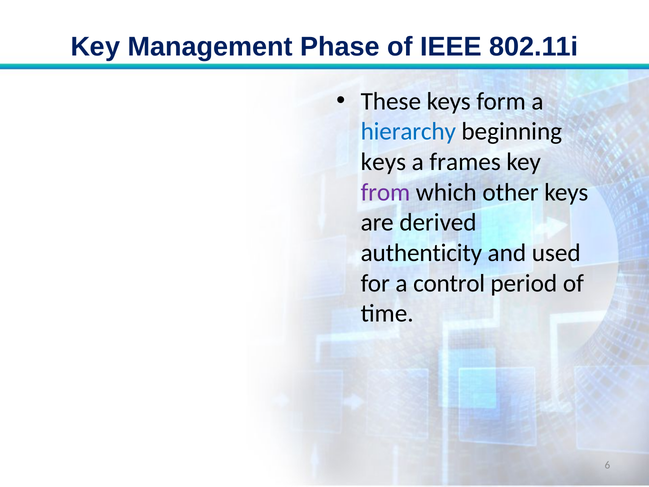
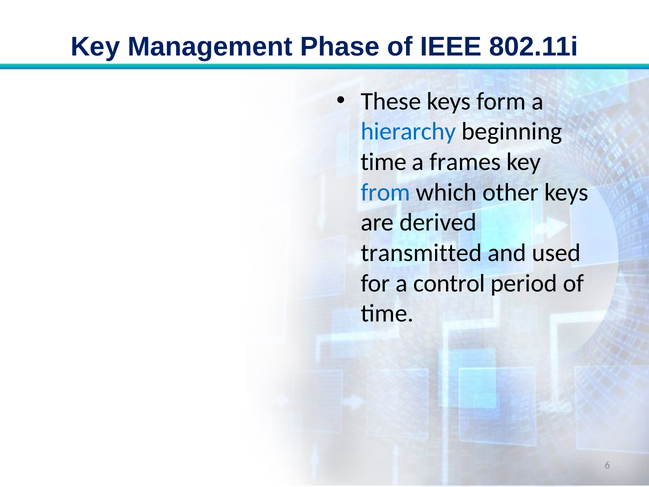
keys: keys -> time (384, 162)
from colour: purple -> blue (385, 192)
authenticity: authenticity -> transmitted (421, 253)
